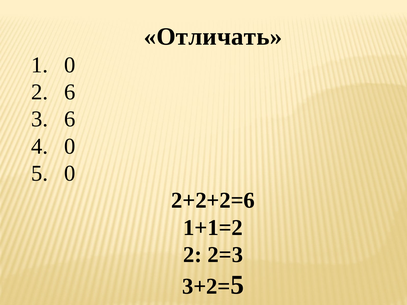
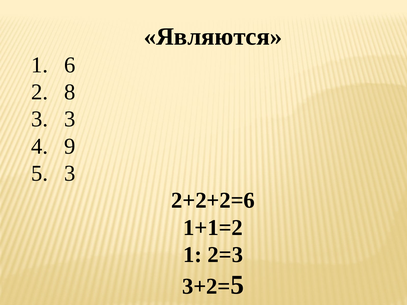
Отличать: Отличать -> Являются (213, 37)
1 0: 0 -> 6 (70, 65)
2 6: 6 -> 8 (70, 92)
6: 6 -> 3 (70, 119)
0: 0 -> 9 (70, 146)
0: 0 -> 3 (70, 173)
2: 2 -> 1 (193, 255)
